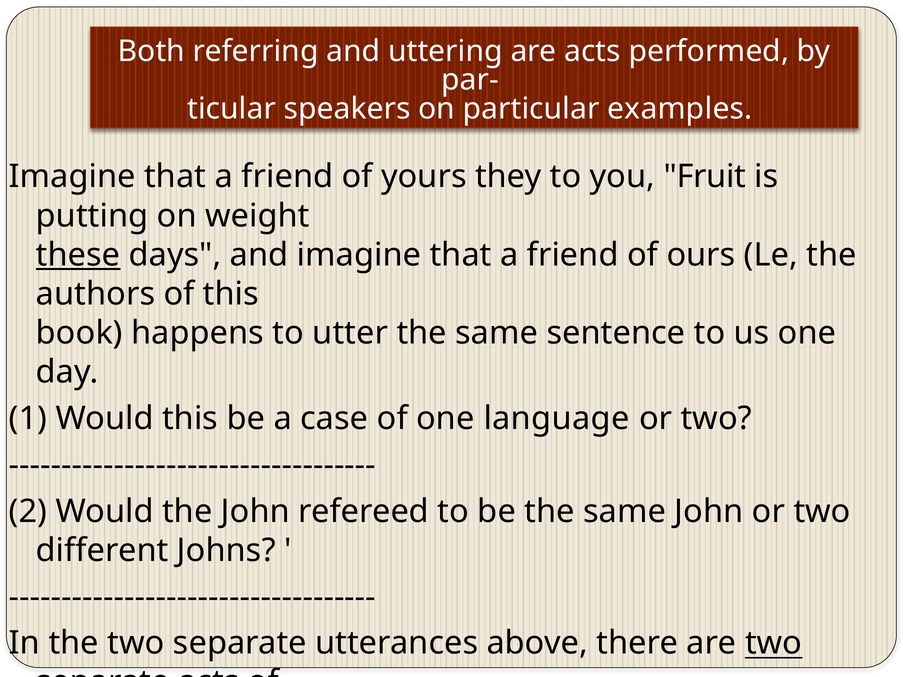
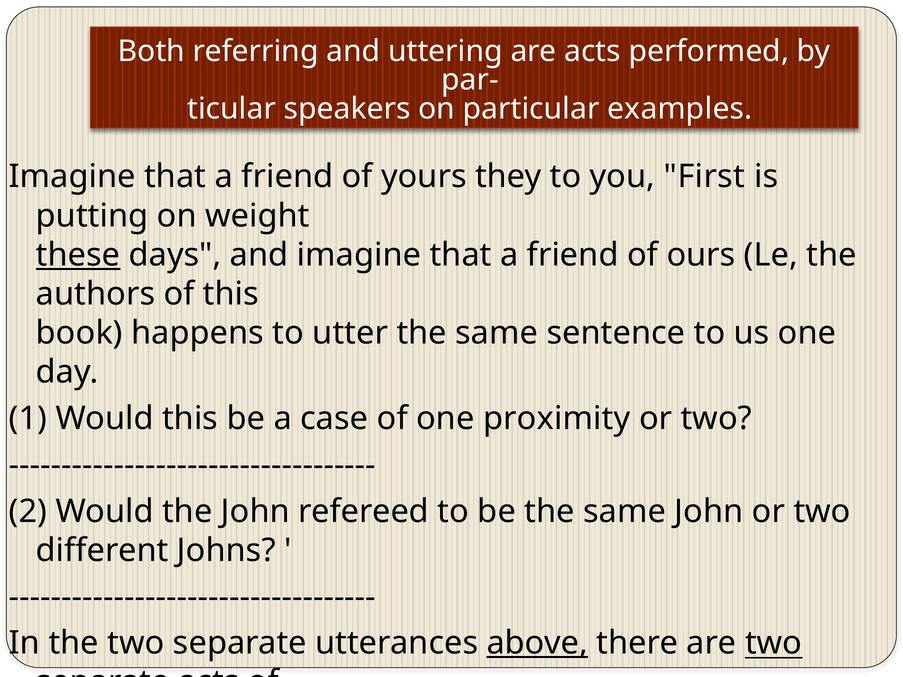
Fruit: Fruit -> First (705, 177)
language: language -> proximity (557, 419)
above underline: none -> present (537, 643)
